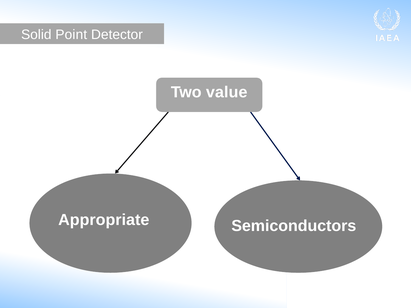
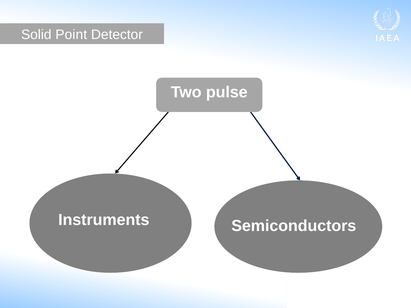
value: value -> pulse (227, 92)
Appropriate: Appropriate -> Instruments (104, 220)
